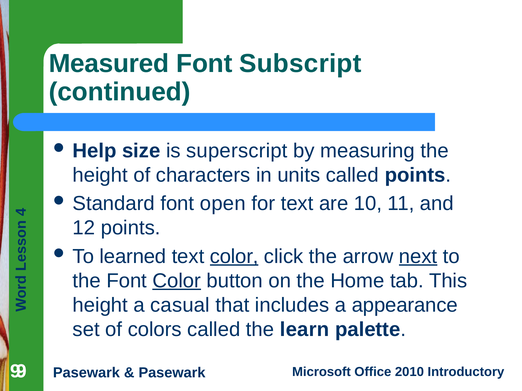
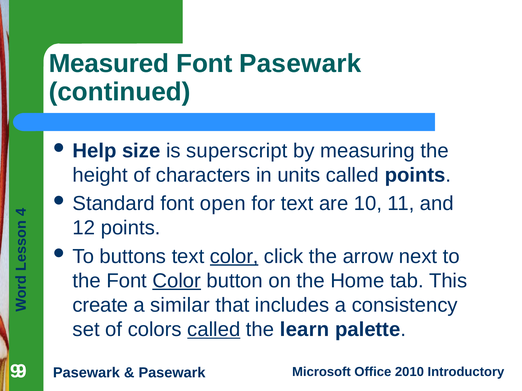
Font Subscript: Subscript -> Pasewark (300, 64)
learned: learned -> buttons (133, 257)
next underline: present -> none (418, 257)
height: height -> create (100, 305)
casual: casual -> similar (180, 305)
appearance: appearance -> consistency (405, 305)
called underline: none -> present (214, 330)
